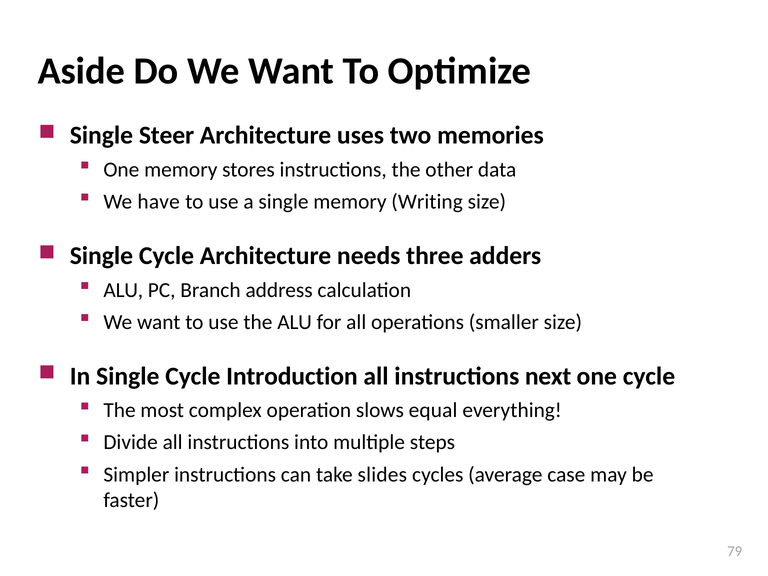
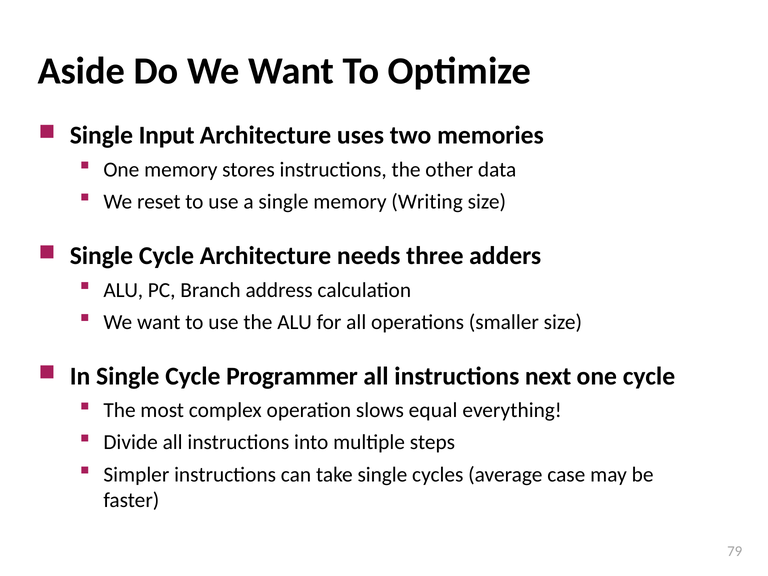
Steer: Steer -> Input (167, 135)
have: have -> reset (159, 202)
Introduction: Introduction -> Programmer (292, 376)
take slides: slides -> single (382, 474)
